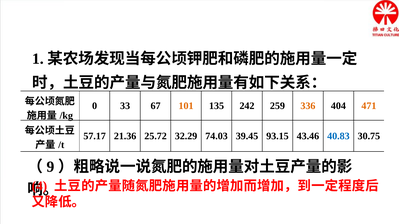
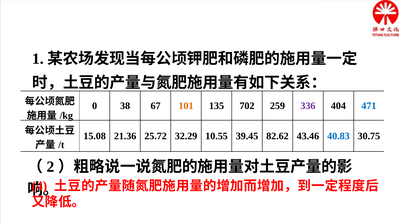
33: 33 -> 38 (125, 106)
242: 242 -> 702 (247, 106)
336 colour: orange -> purple (308, 106)
471 colour: orange -> blue (369, 106)
57.17: 57.17 -> 15.08 (95, 136)
74.03: 74.03 -> 10.55 (217, 136)
93.15: 93.15 -> 82.62 (277, 136)
9: 9 -> 2 (50, 167)
